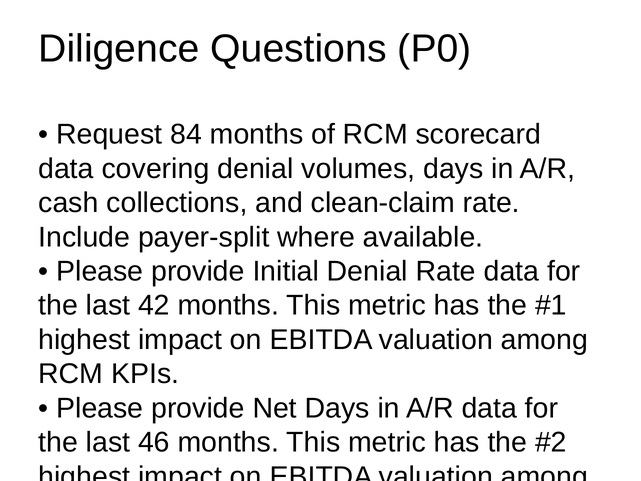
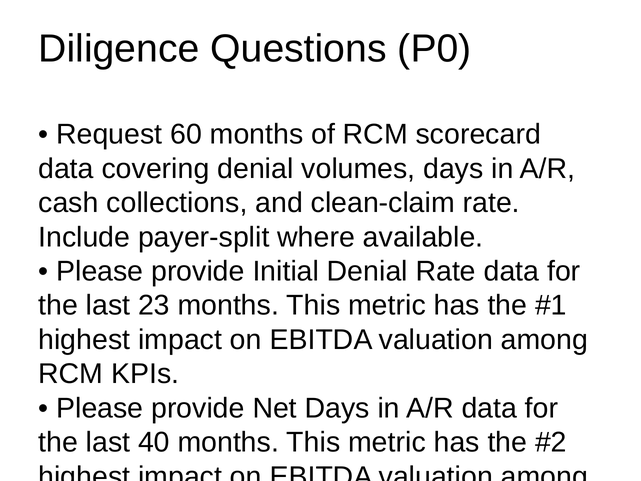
84: 84 -> 60 (186, 134)
42: 42 -> 23 (154, 305)
46: 46 -> 40 (154, 442)
